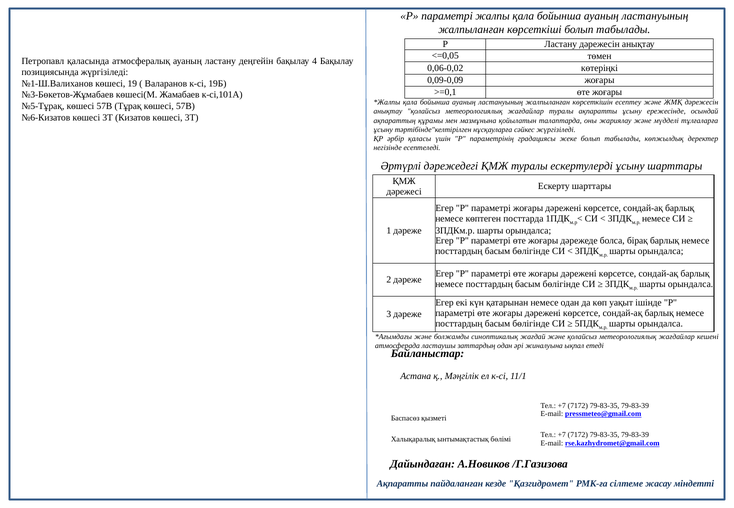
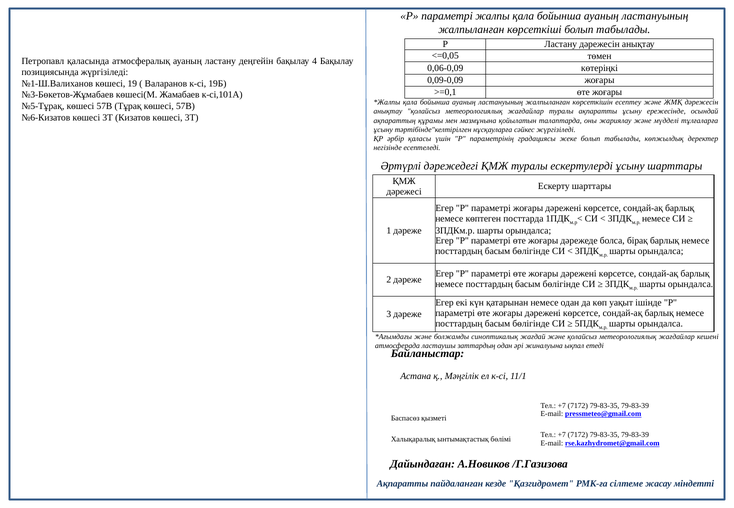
0,06-0,02: 0,06-0,02 -> 0,06-0,09 (445, 68)
